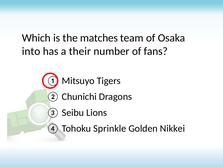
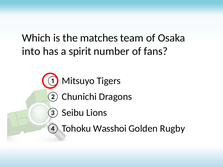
their: their -> spirit (80, 51)
Sprinkle: Sprinkle -> Wasshoi (110, 129)
Nikkei: Nikkei -> Rugby (172, 129)
